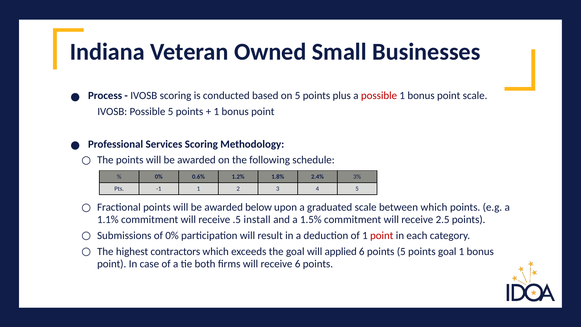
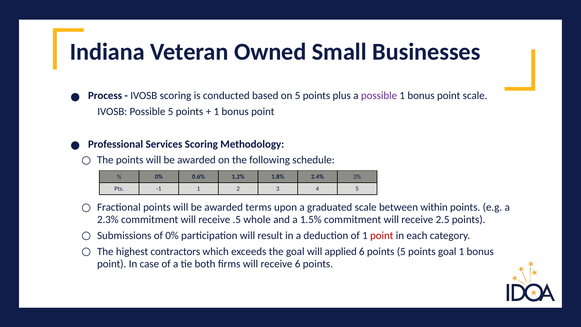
possible colour: red -> purple (379, 96)
below: below -> terms (258, 207)
between which: which -> within (434, 207)
1.1%: 1.1% -> 2.3% (108, 219)
install: install -> whole (257, 219)
